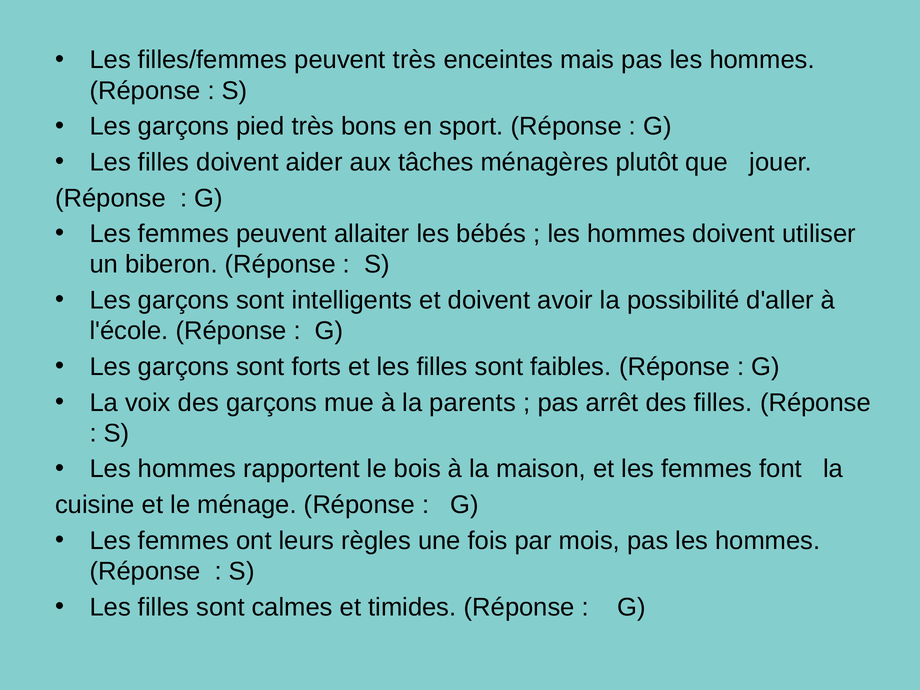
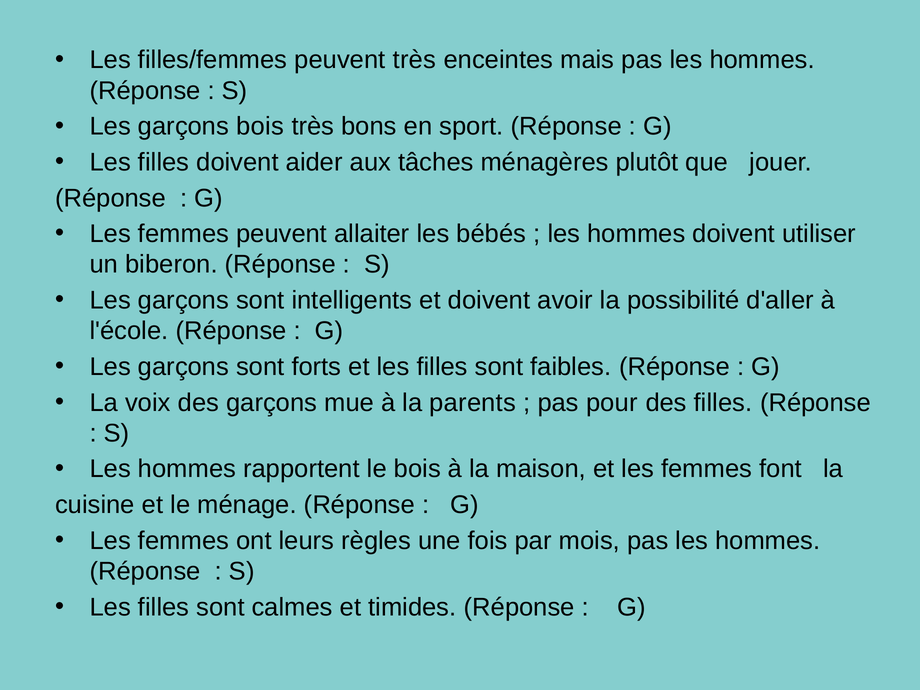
garçons pied: pied -> bois (260, 127)
arrêt: arrêt -> pour (612, 403)
